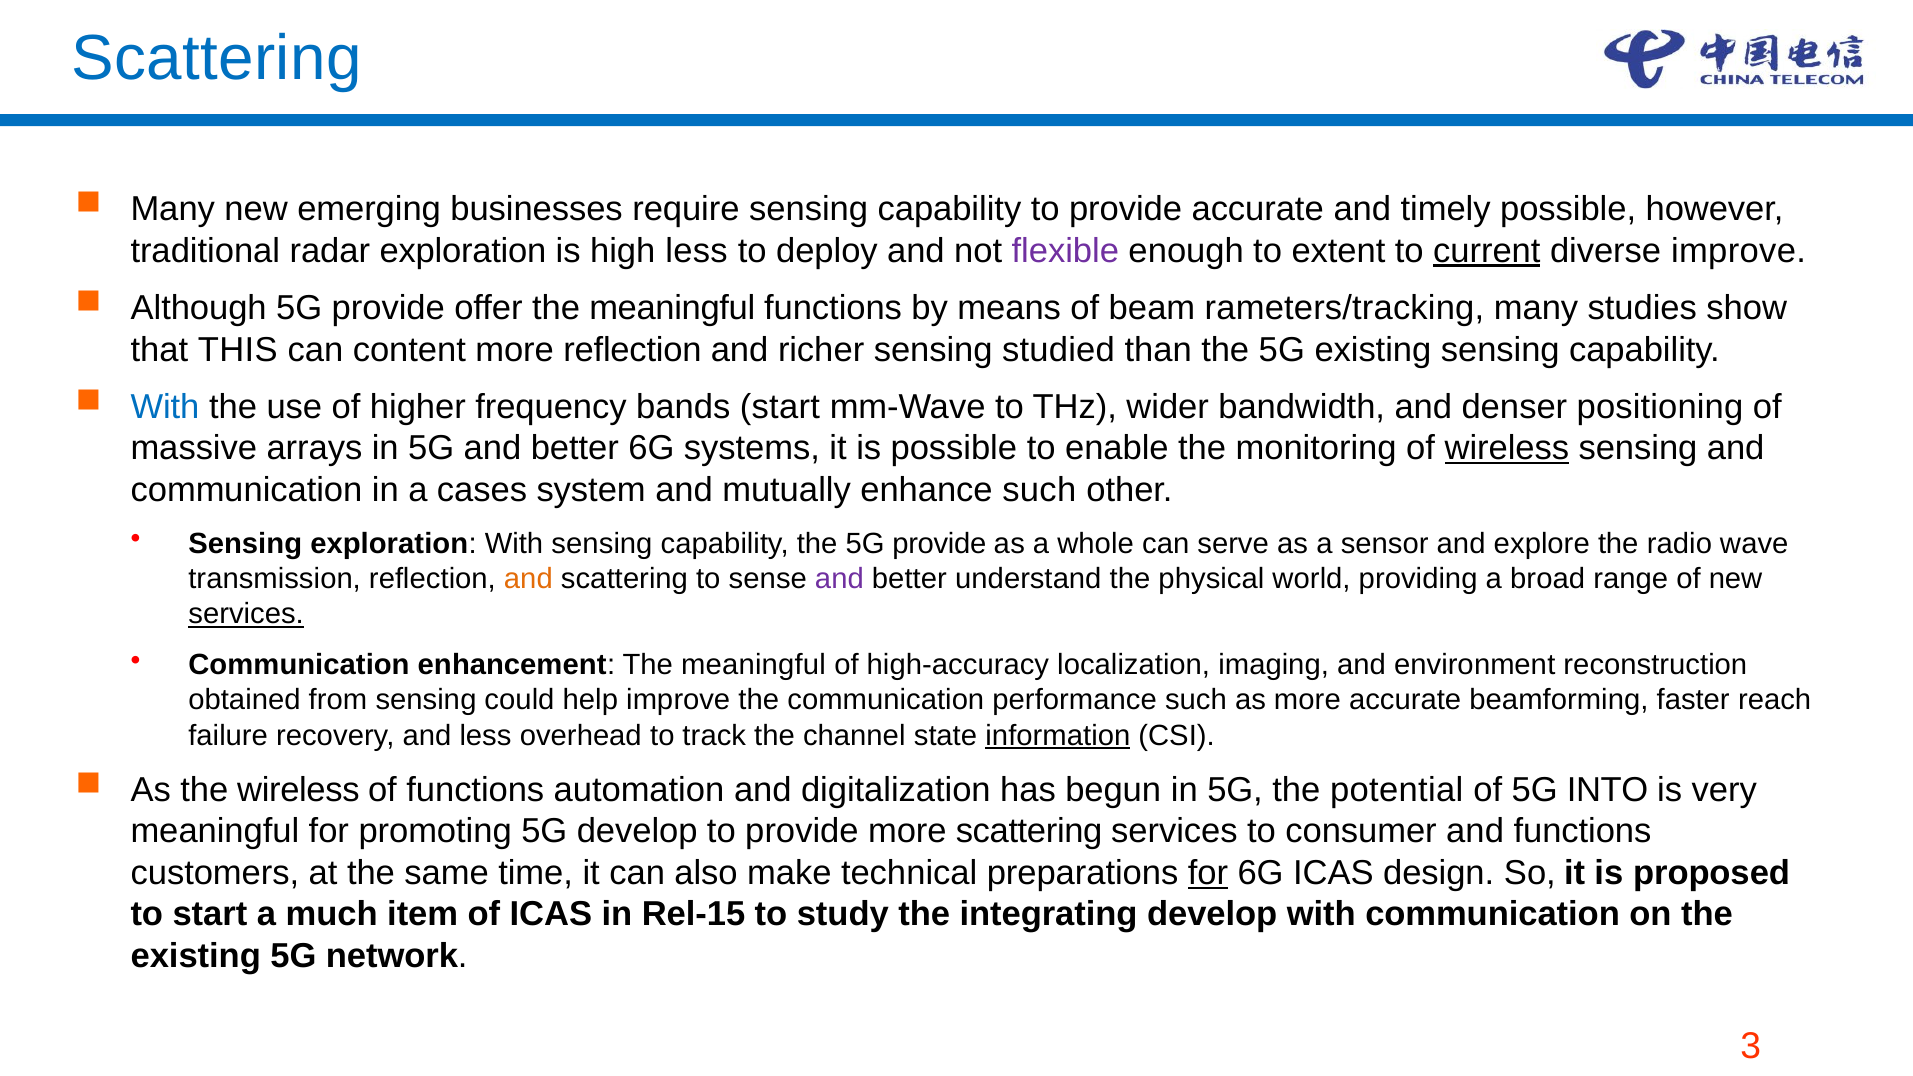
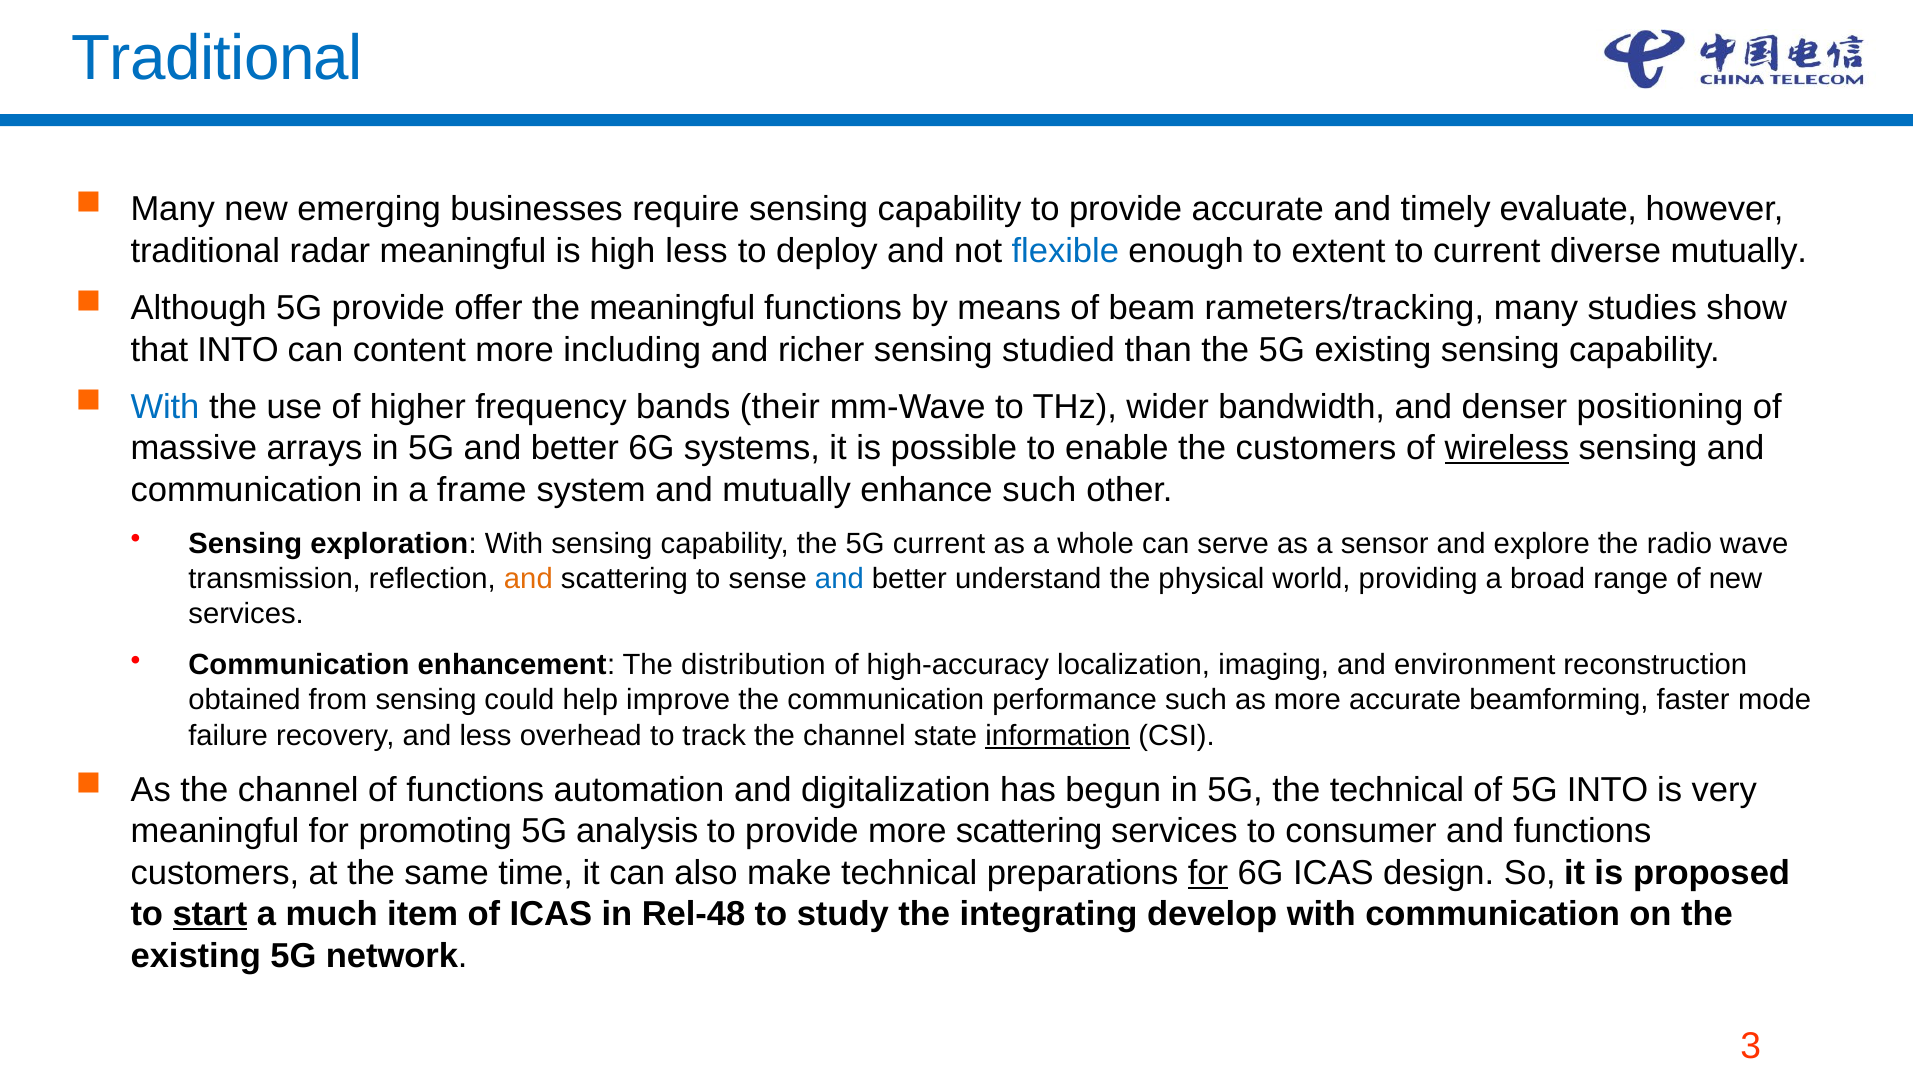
Scattering: Scattering -> Traditional (217, 59)
timely possible: possible -> evaluate (1568, 209)
radar exploration: exploration -> meaningful (463, 251)
flexible colour: purple -> blue (1065, 251)
current underline: present -> none (1487, 251)
diverse improve: improve -> mutually (1739, 251)
that THIS: THIS -> INTO (238, 350)
more reflection: reflection -> including (632, 350)
bands start: start -> their (780, 407)
the monitoring: monitoring -> customers (1316, 449)
cases: cases -> frame (482, 490)
the 5G provide: provide -> current (939, 544)
and colour: purple -> blue (839, 579)
services underline: present -> none (246, 614)
enhancement The meaningful: meaningful -> distribution (753, 665)
reach: reach -> mode (1775, 700)
As the wireless: wireless -> channel (298, 790)
the potential: potential -> technical (1397, 790)
5G develop: develop -> analysis (637, 832)
start underline: none -> present (210, 915)
Rel-15: Rel-15 -> Rel-48 (694, 915)
